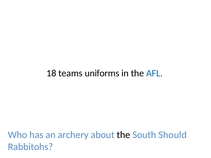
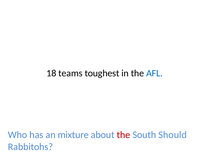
uniforms: uniforms -> toughest (102, 73)
archery: archery -> mixture (73, 135)
the colour: black -> red (124, 135)
